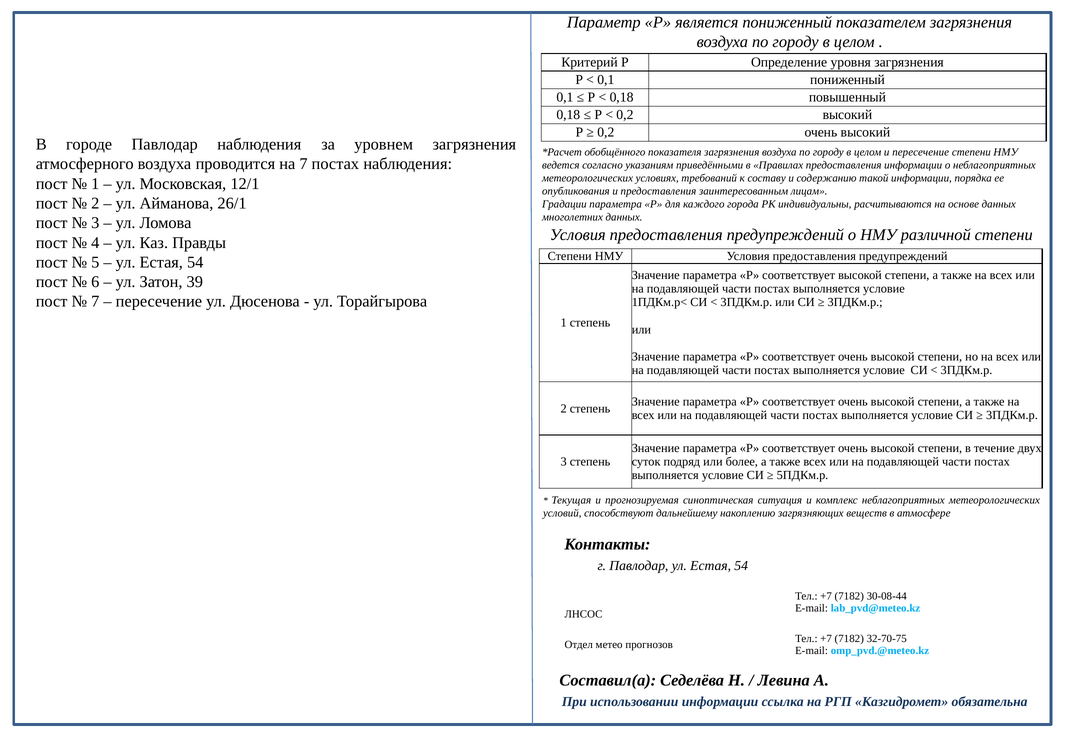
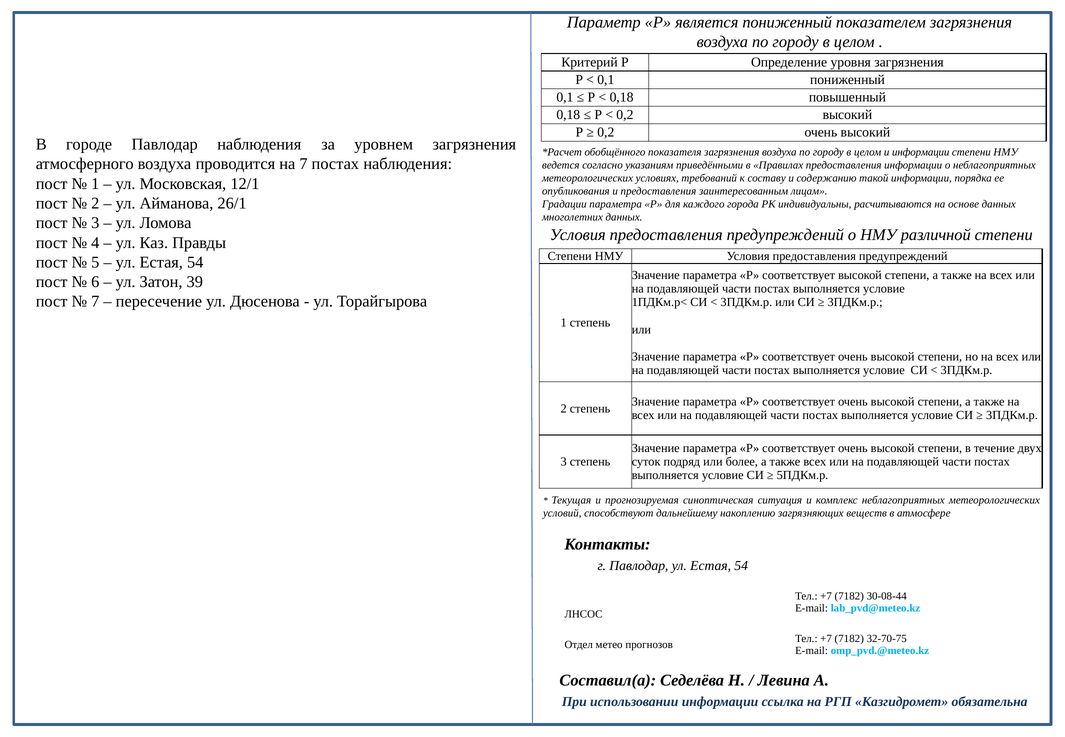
и пересечение: пересечение -> информации (921, 152)
